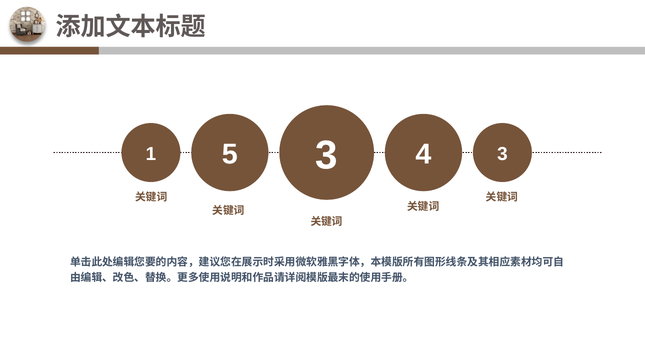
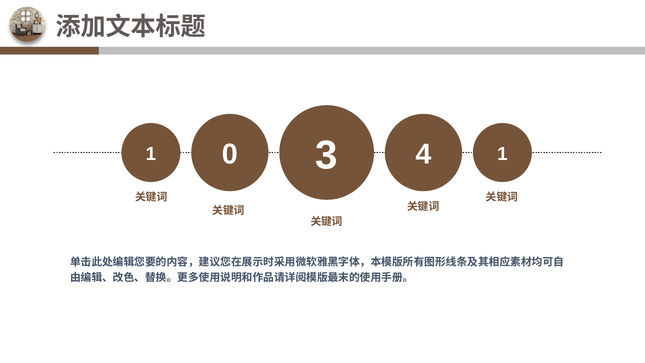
5: 5 -> 0 (230, 154)
4 3: 3 -> 1 (502, 154)
